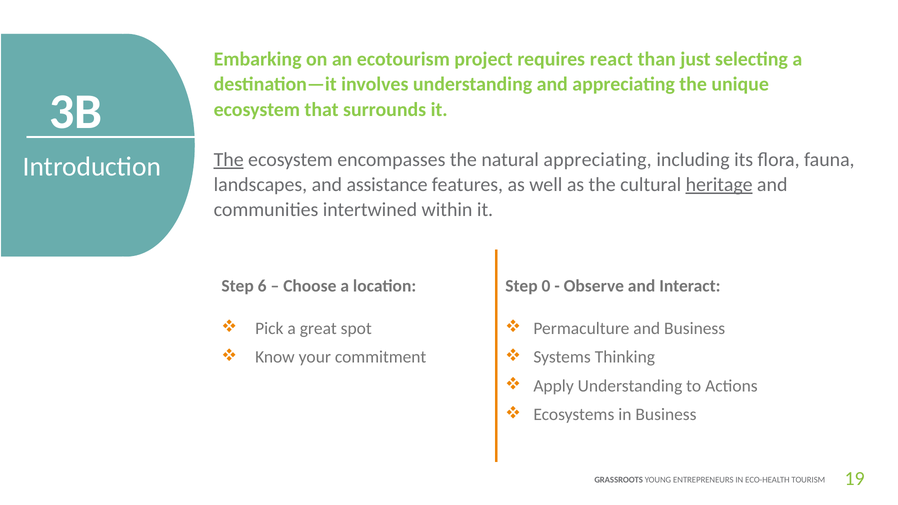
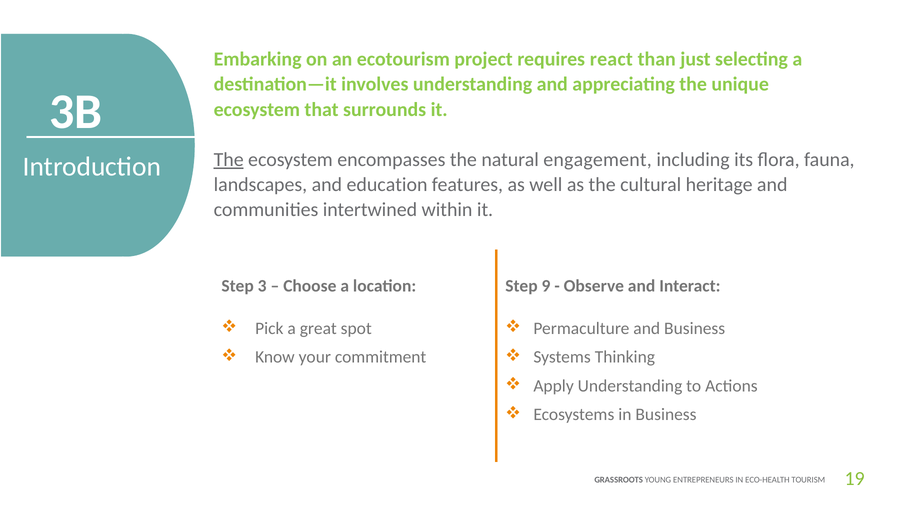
natural appreciating: appreciating -> engagement (598, 160)
assistance: assistance -> education (387, 185)
heritage underline: present -> none (719, 185)
6: 6 -> 3 (262, 286)
0: 0 -> 9 (546, 286)
